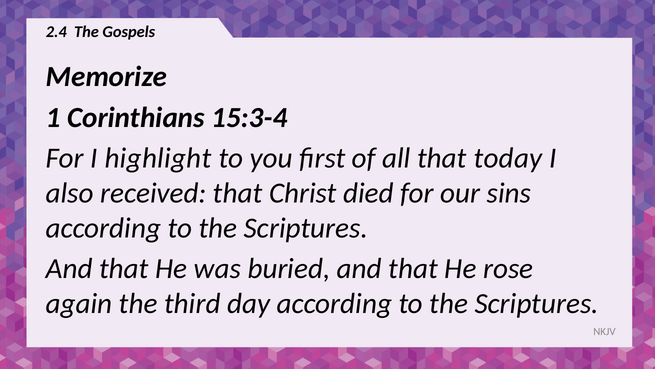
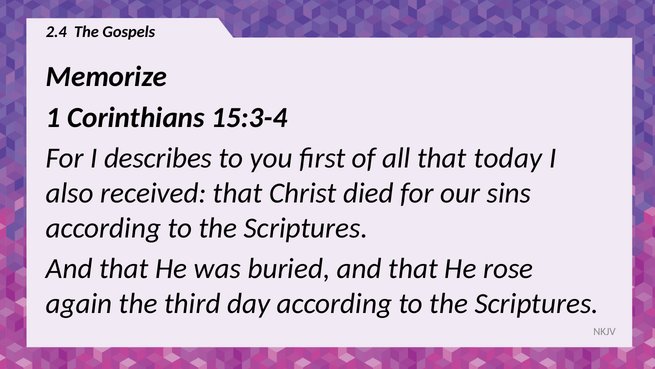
highlight: highlight -> describes (158, 158)
